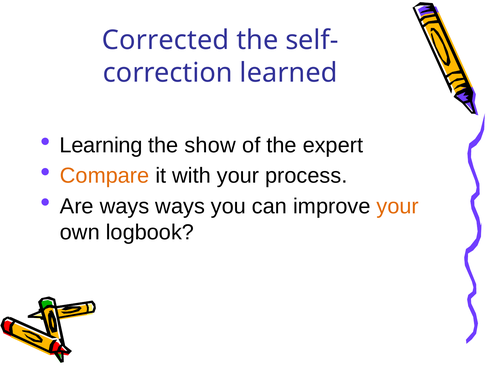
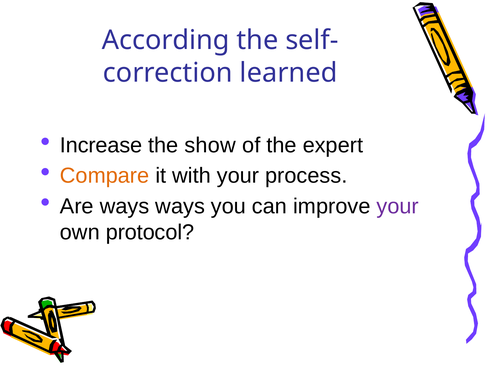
Corrected: Corrected -> According (166, 40)
Learning: Learning -> Increase (101, 145)
your colour: orange -> purple (398, 206)
logbook: logbook -> protocol (150, 232)
